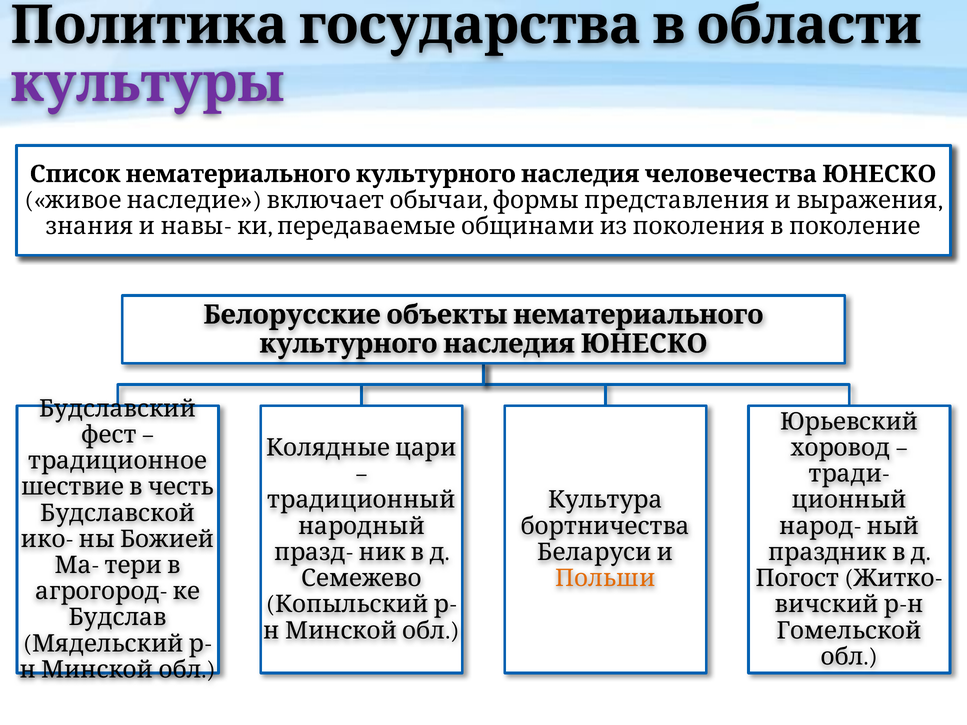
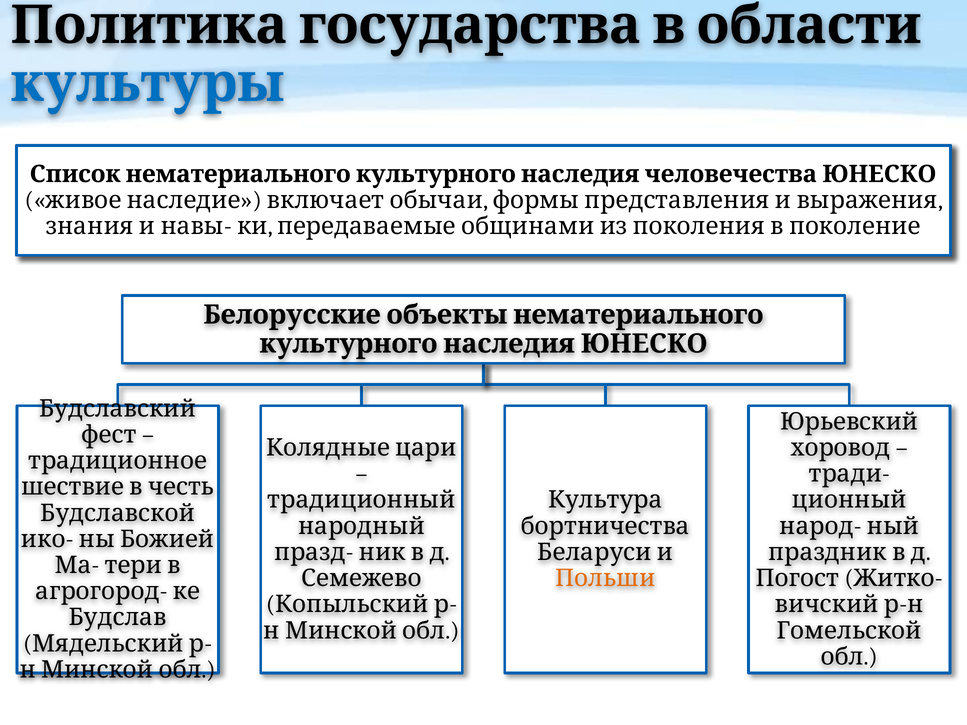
культуры colour: purple -> blue (147, 83)
